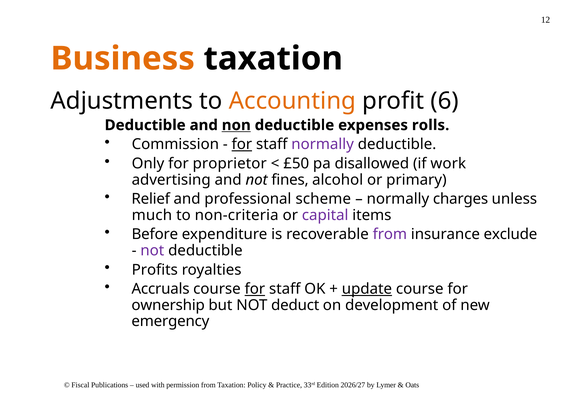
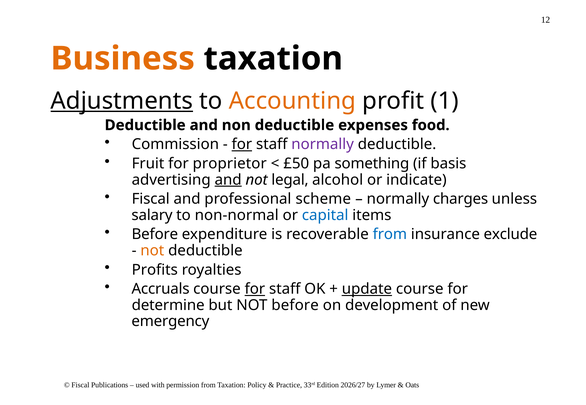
Adjustments underline: none -> present (122, 101)
6: 6 -> 1 (445, 101)
non underline: present -> none (236, 125)
rolls: rolls -> food (431, 125)
Only: Only -> Fruit (148, 164)
disallowed: disallowed -> something (372, 164)
work: work -> basis (448, 164)
and underline: none -> present (228, 180)
fines: fines -> legal (290, 180)
primary: primary -> indicate (416, 180)
Relief: Relief -> Fiscal (151, 199)
much: much -> salary (152, 216)
non-criteria: non-criteria -> non-normal (237, 216)
capital colour: purple -> blue (325, 216)
from colour: purple -> blue (390, 235)
not colour: purple -> orange (152, 251)
ownership: ownership -> determine (168, 306)
NOT deduct: deduct -> before (295, 306)
